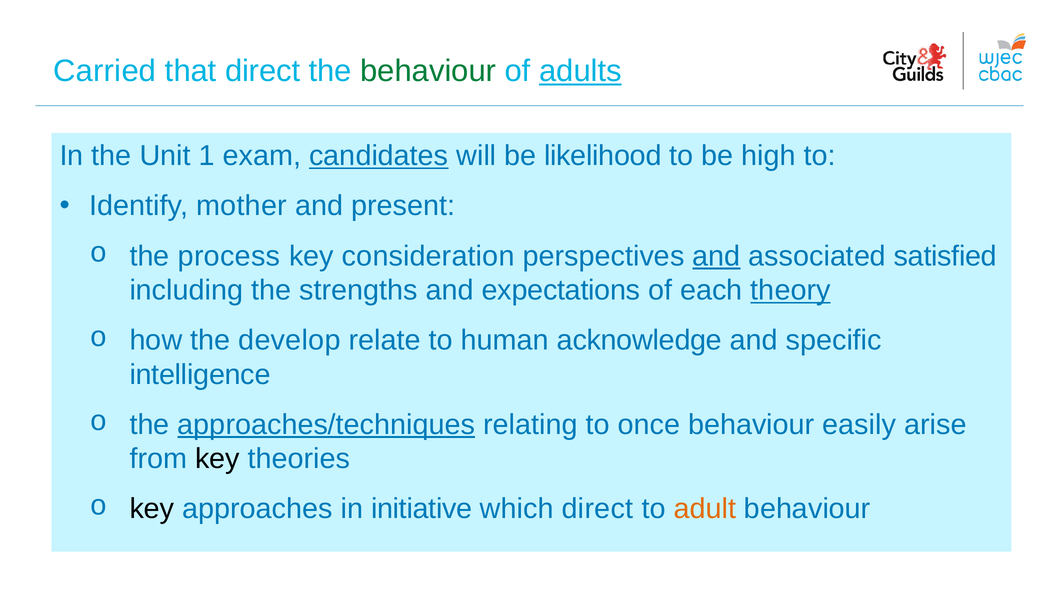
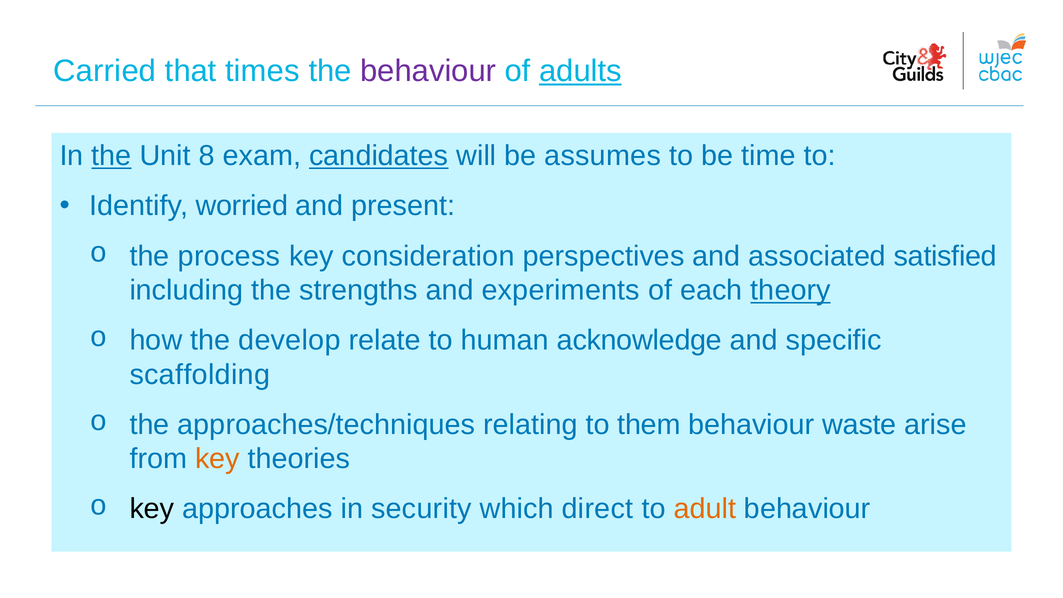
that direct: direct -> times (262, 71)
behaviour colour: green -> purple (428, 71)
the underline: none -> present (111, 156)
1: 1 -> 8 (207, 156)
likelihood: likelihood -> assumes (603, 156)
high: high -> time (768, 156)
mother: mother -> worried (242, 206)
and underline: present -> none (716, 256)
expectations: expectations -> experiments (561, 290)
intelligence: intelligence -> scaffolding (200, 375)
approaches/techniques underline: present -> none (326, 425)
once: once -> them (649, 425)
easily: easily -> waste (859, 425)
key colour: black -> orange (217, 459)
initiative: initiative -> security (421, 509)
